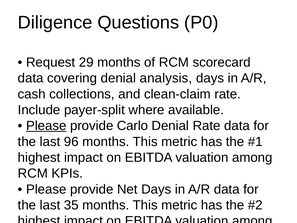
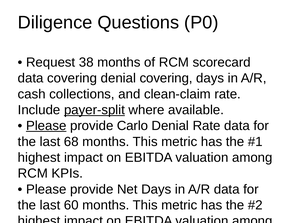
29: 29 -> 38 (86, 62)
denial analysis: analysis -> covering (166, 78)
payer-split underline: none -> present (94, 110)
96: 96 -> 68 (71, 142)
35: 35 -> 60 (71, 205)
